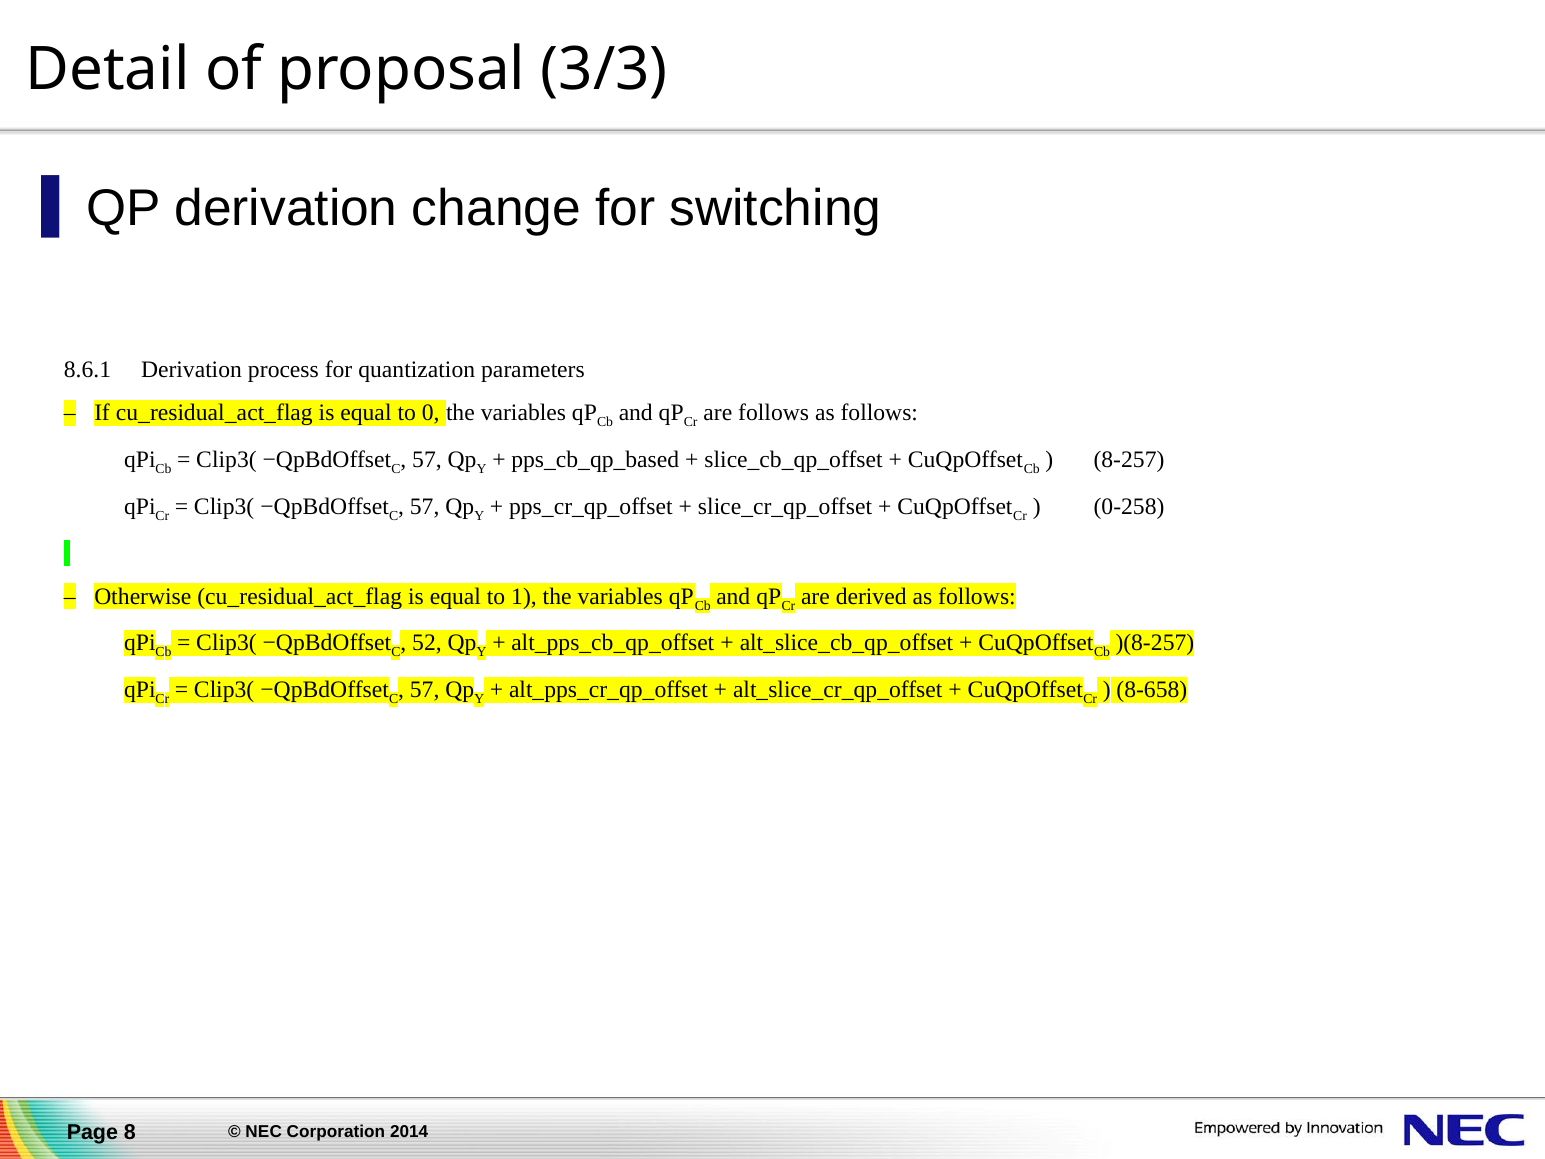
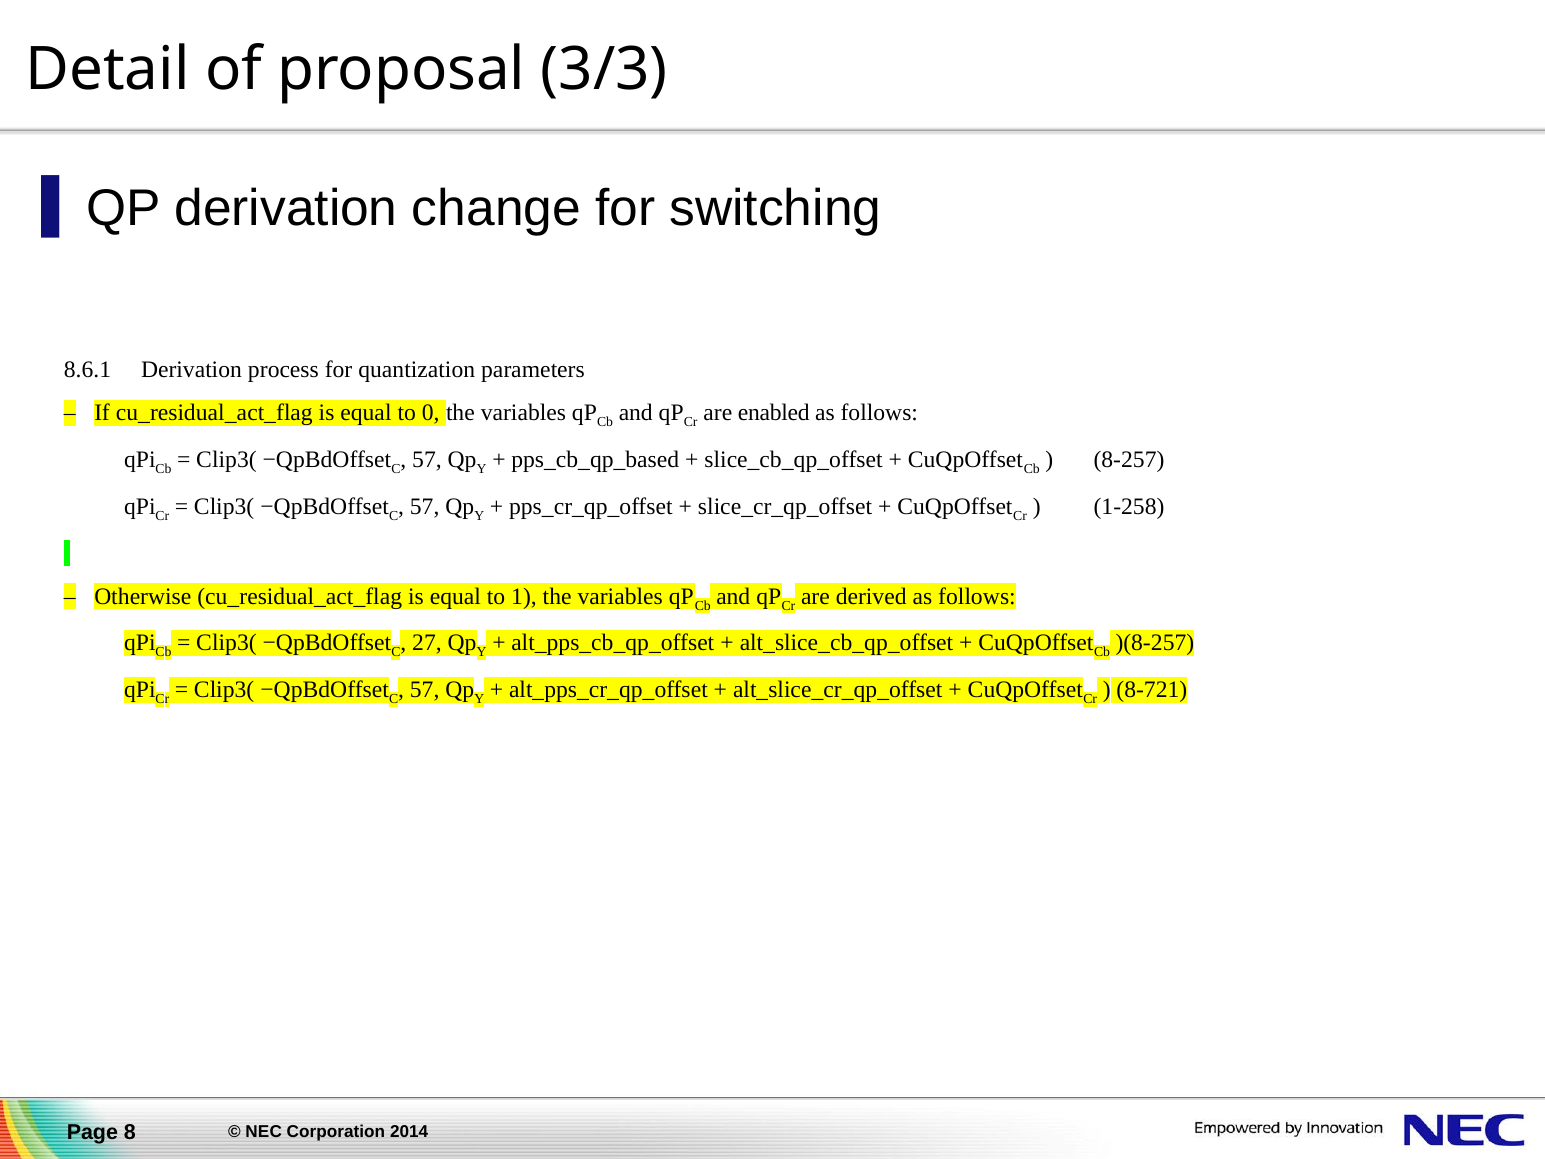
are follows: follows -> enabled (774, 413)
0‑258: 0‑258 -> 1‑258 (1129, 506)
52: 52 -> 27 (427, 643)
8‑658: 8‑658 -> 8‑721 (1152, 690)
